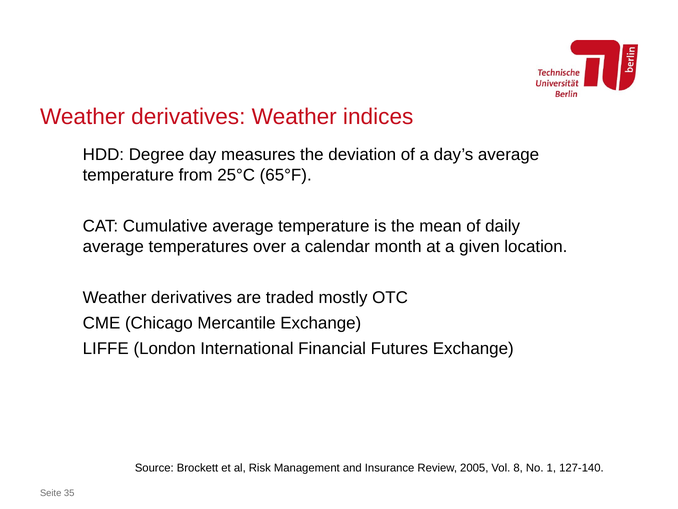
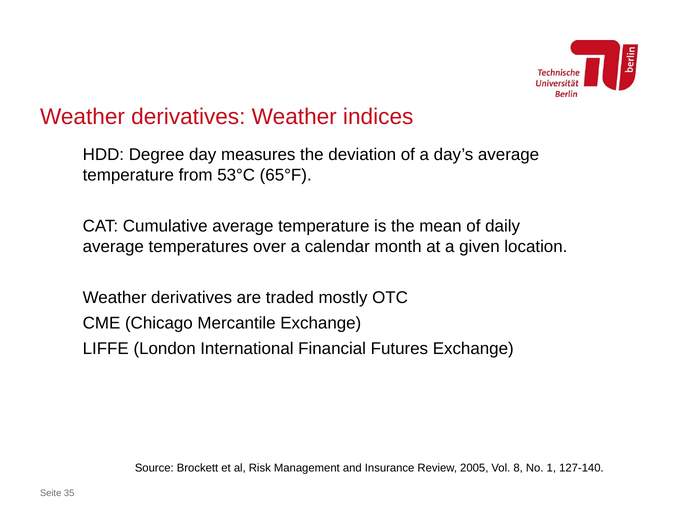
25°C: 25°C -> 53°C (236, 175)
